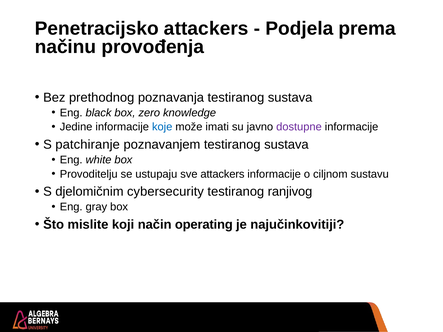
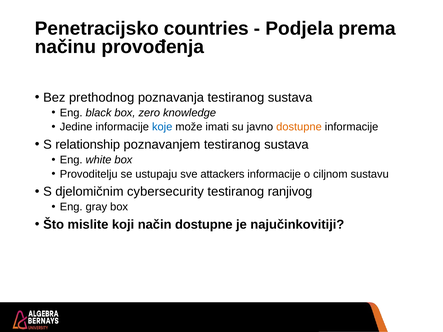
Penetracijsko attackers: attackers -> countries (206, 28)
dostupne colour: purple -> orange (299, 127)
patchiranje: patchiranje -> relationship (88, 145)
način operating: operating -> dostupne (204, 225)
